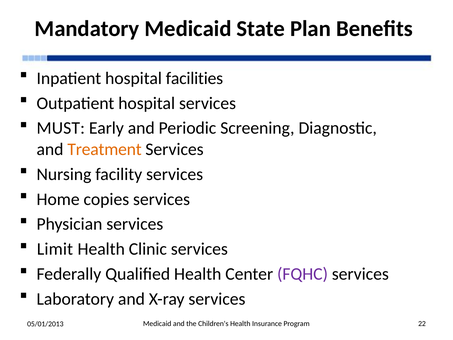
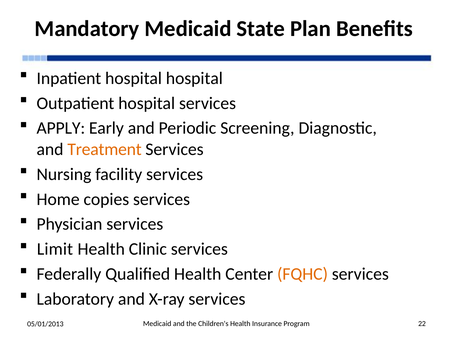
hospital facilities: facilities -> hospital (194, 78)
MUST: MUST -> APPLY (61, 128)
FQHC colour: purple -> orange (303, 274)
